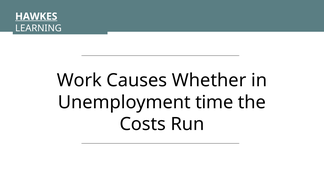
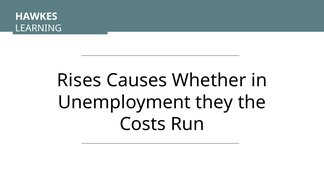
HAWKES underline: present -> none (36, 16)
Work: Work -> Rises (79, 81)
time: time -> they (214, 102)
